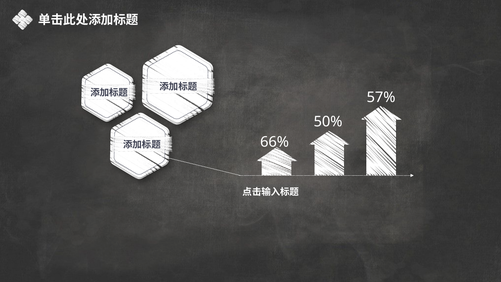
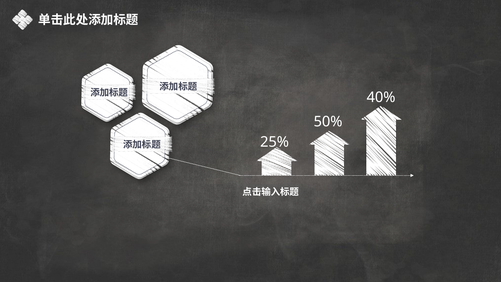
57%: 57% -> 40% (381, 97)
66%: 66% -> 25% (275, 142)
